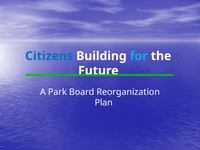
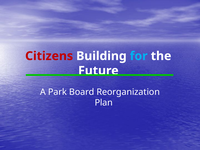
Citizens colour: blue -> red (49, 56)
